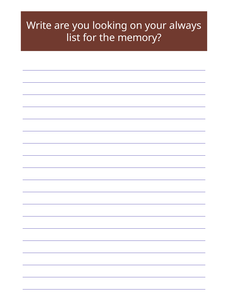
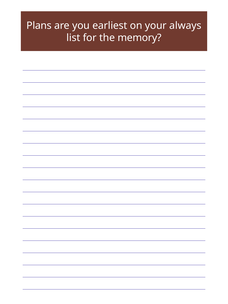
Write: Write -> Plans (39, 26)
looking: looking -> earliest (110, 26)
